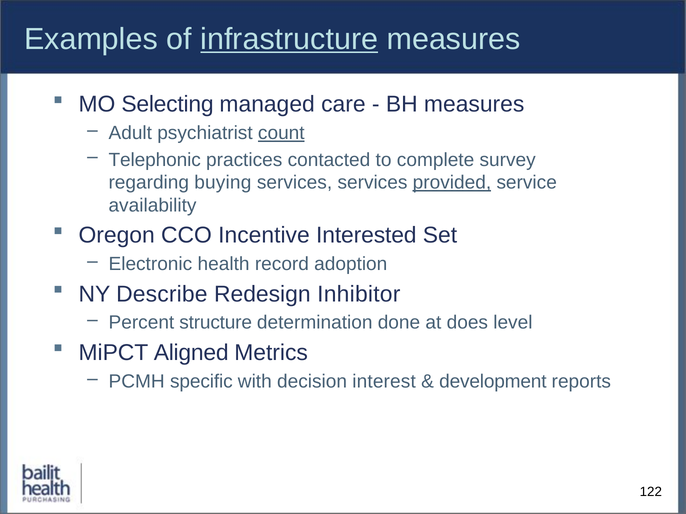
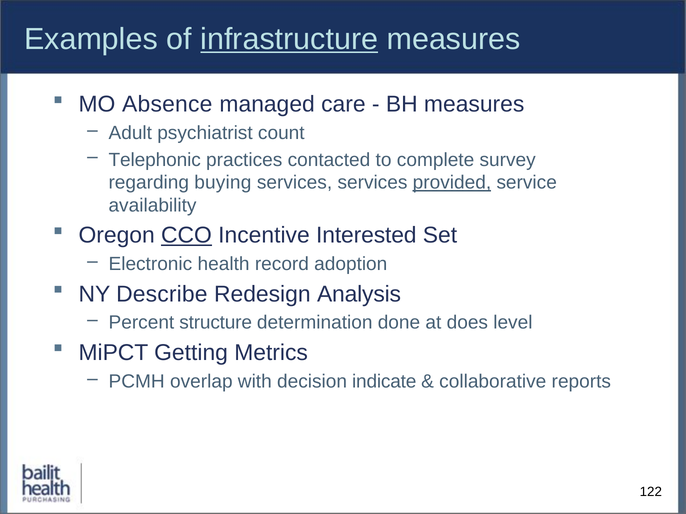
Selecting: Selecting -> Absence (167, 105)
count underline: present -> none (281, 133)
CCO underline: none -> present (186, 236)
Inhibitor: Inhibitor -> Analysis (359, 294)
Aligned: Aligned -> Getting (191, 353)
specific: specific -> overlap (201, 382)
interest: interest -> indicate (384, 382)
development: development -> collaborative (493, 382)
